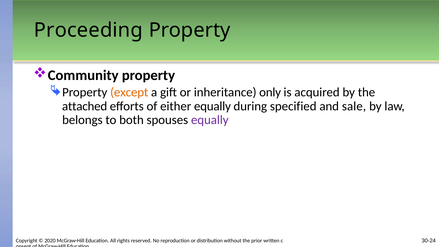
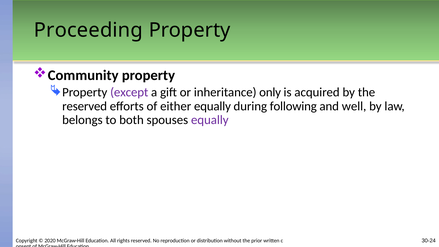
except colour: orange -> purple (129, 92)
attached: attached -> reserved (85, 106)
specified: specified -> following (293, 106)
sale: sale -> well (354, 106)
